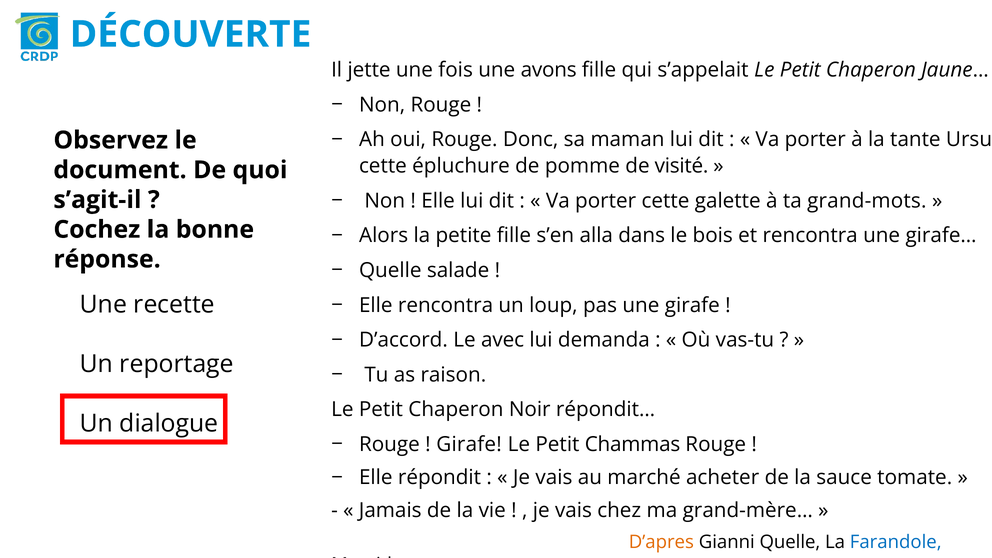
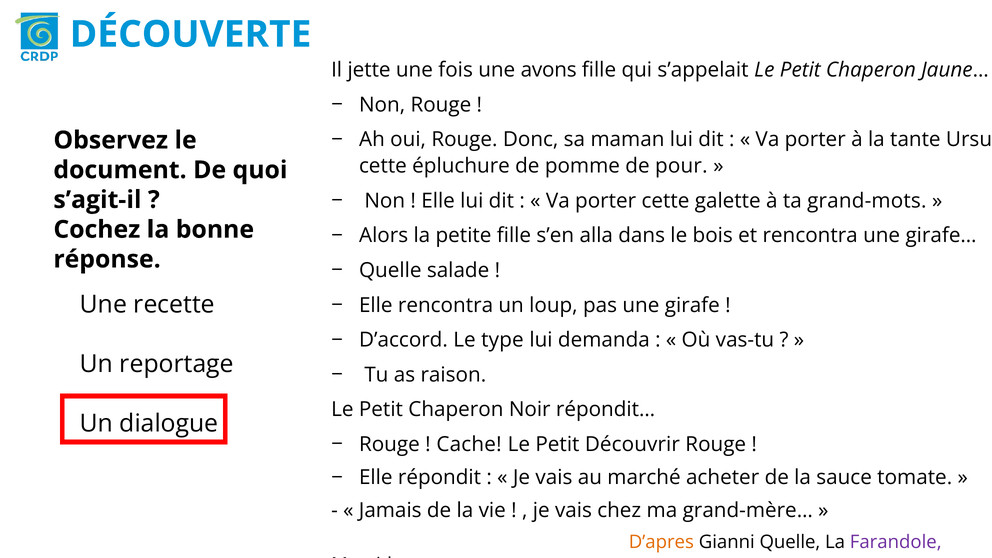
visité: visité -> pour (681, 166)
avec: avec -> type (502, 340)
Girafe: Girafe -> Cache (469, 444)
Chammas: Chammas -> Découvrir (632, 444)
Farandole colour: blue -> purple (896, 542)
